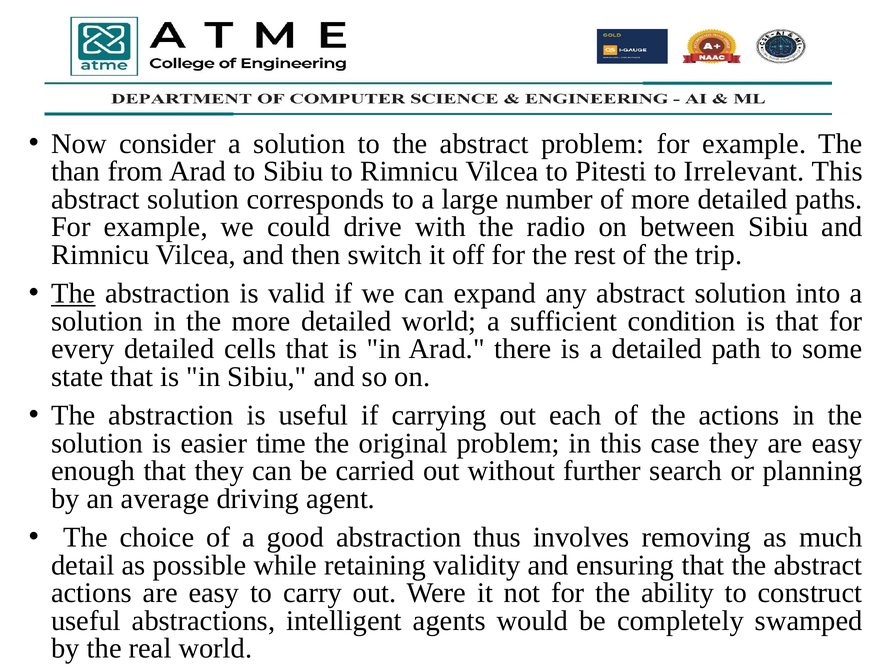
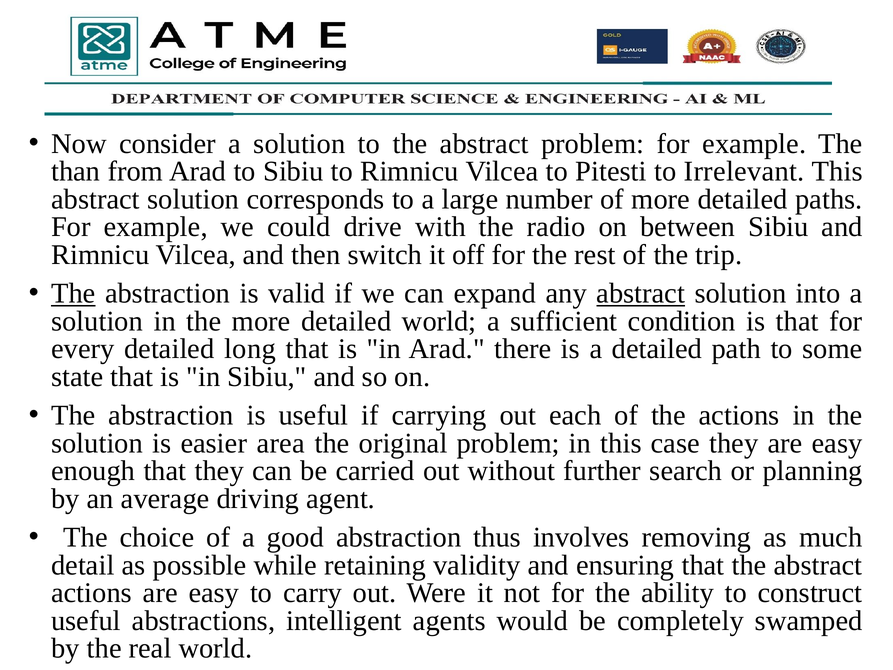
abstract underline: none -> present (641, 293)
cells: cells -> long (250, 349)
time: time -> area (281, 443)
